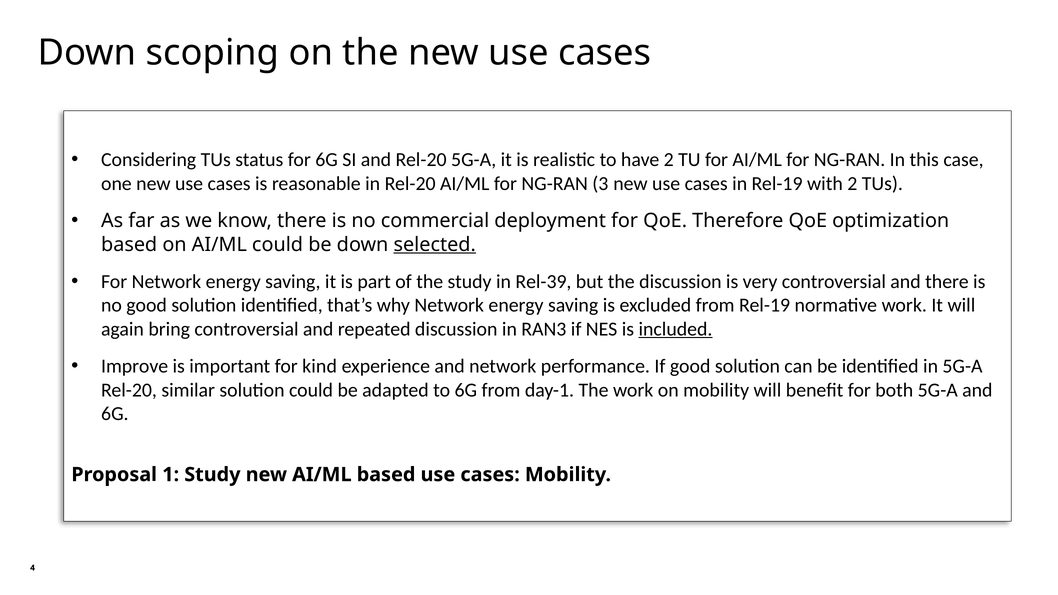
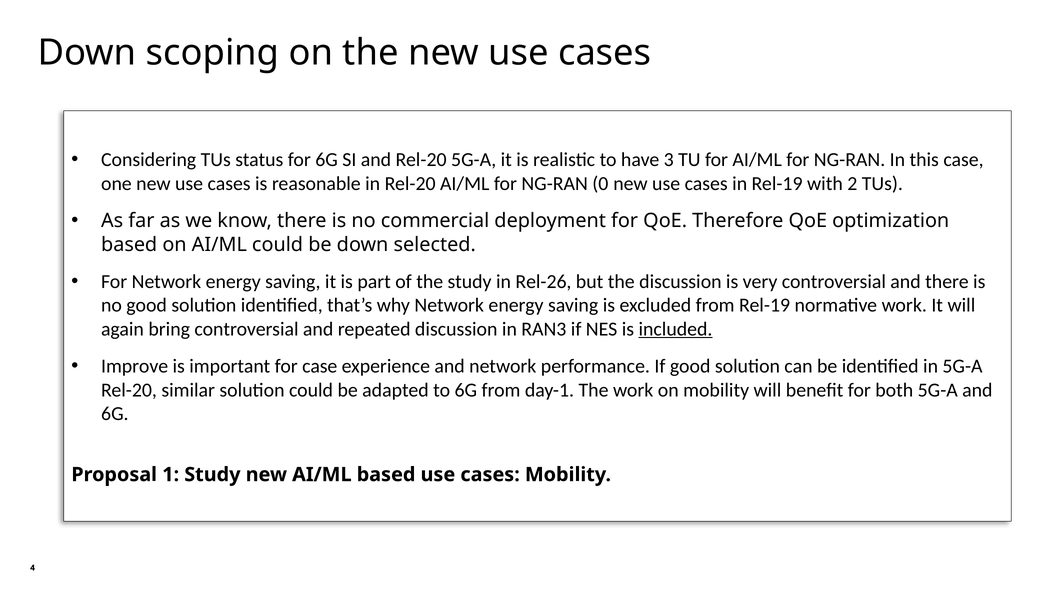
have 2: 2 -> 3 (669, 160)
3: 3 -> 0 (600, 184)
selected underline: present -> none (435, 245)
Rel-39: Rel-39 -> Rel-26 (543, 282)
for kind: kind -> case (320, 366)
